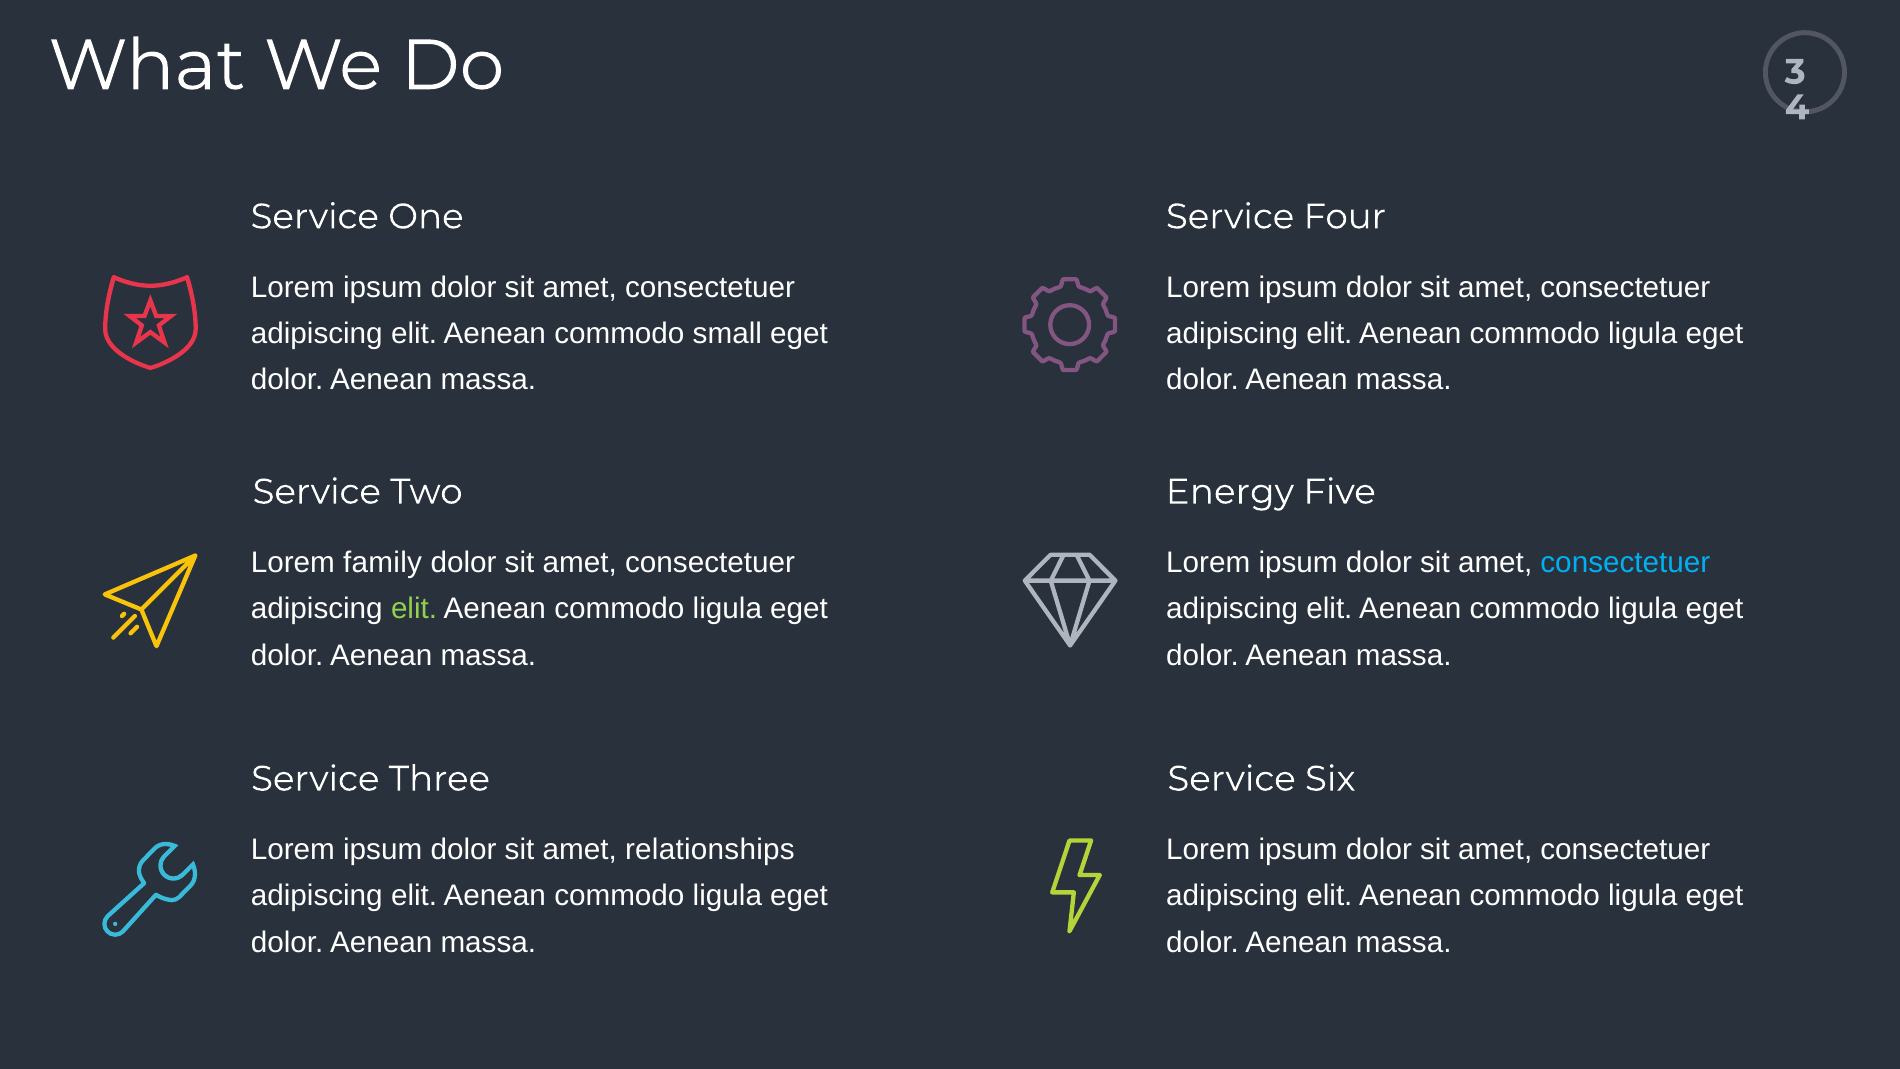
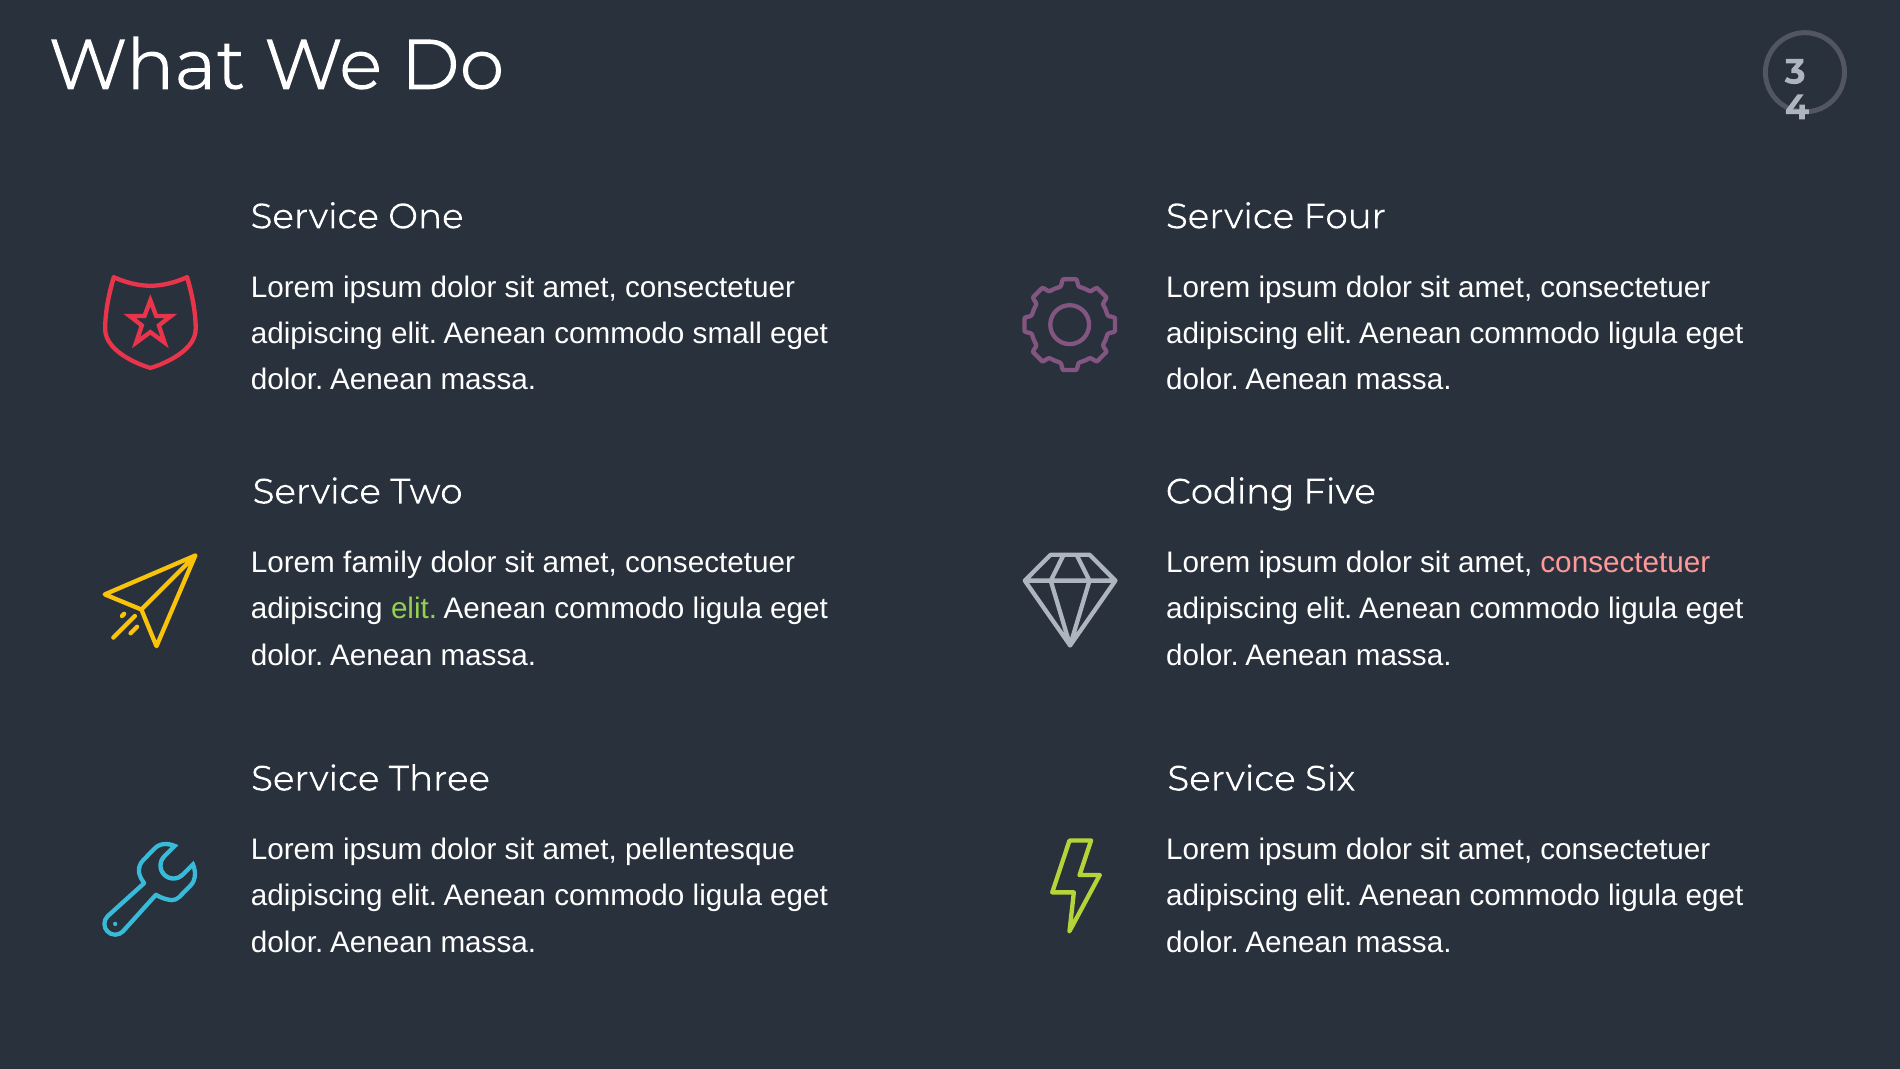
Energy: Energy -> Coding (1230, 492)
consectetuer colour: light blue -> pink (1625, 562)
relationships: relationships -> pellentesque (710, 849)
